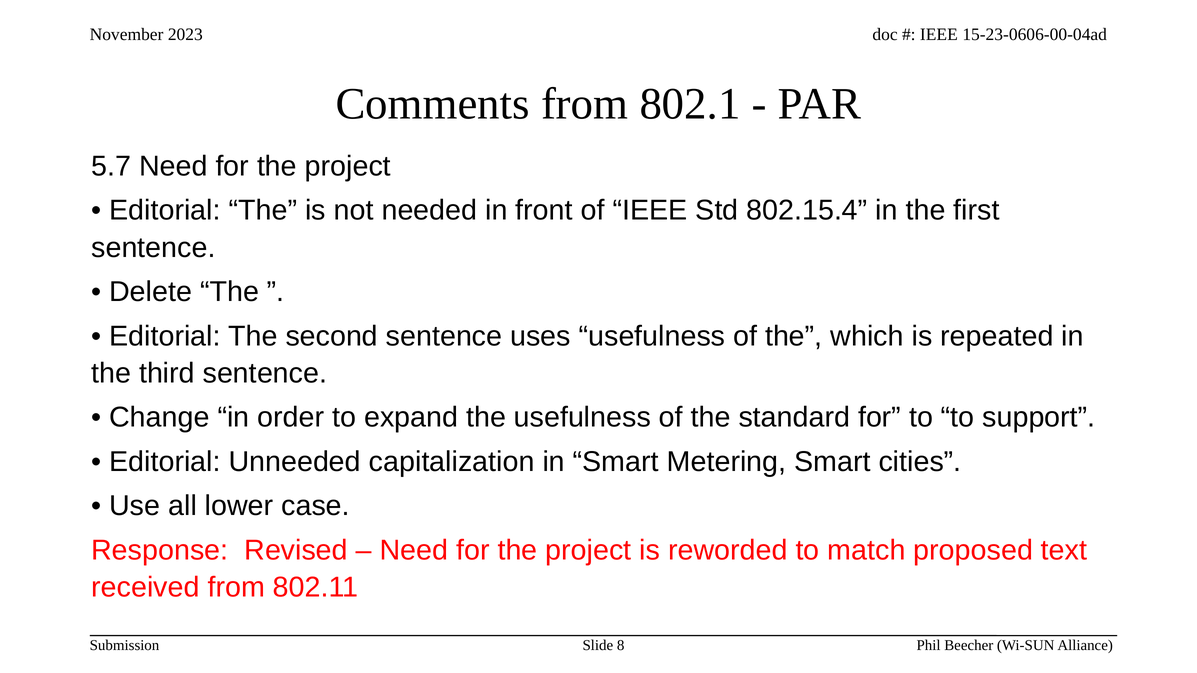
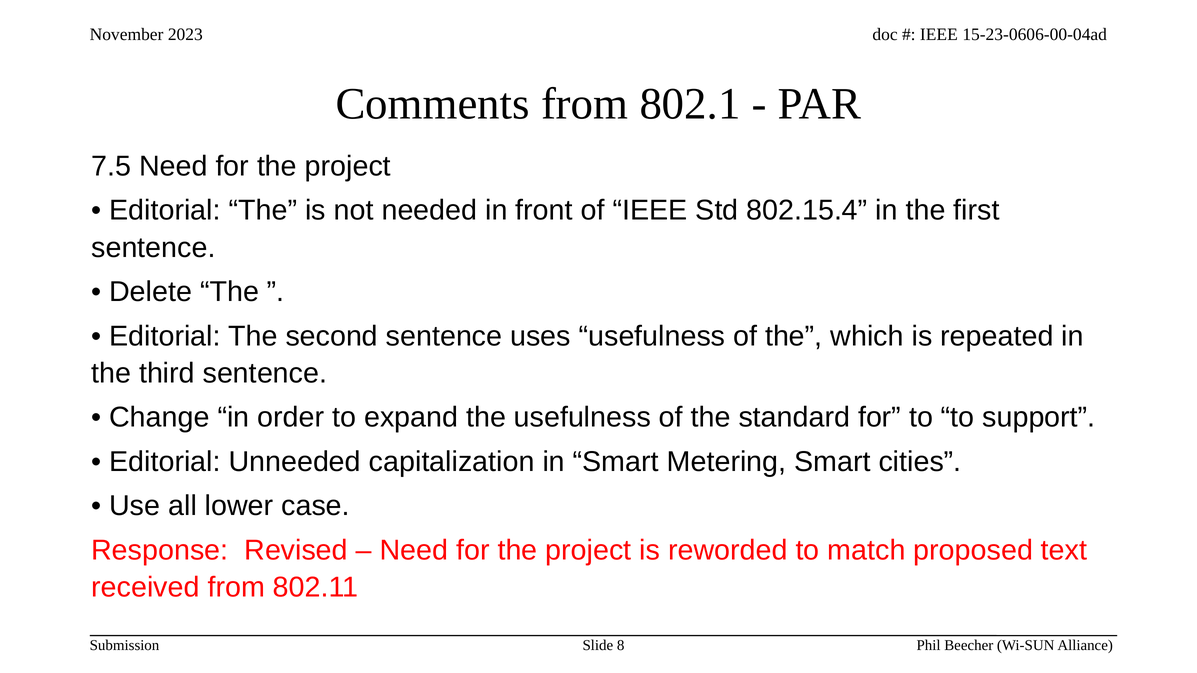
5.7: 5.7 -> 7.5 (111, 166)
